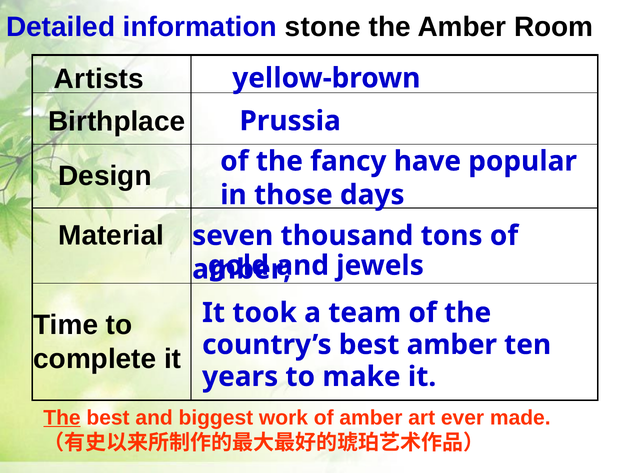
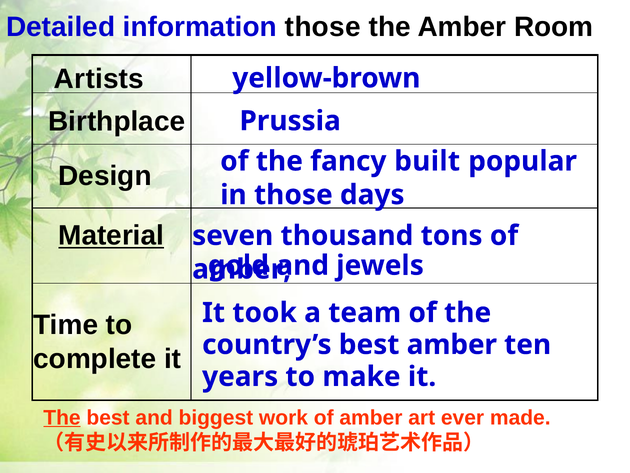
information stone: stone -> those (323, 27)
have: have -> built (427, 161)
Material underline: none -> present (111, 235)
